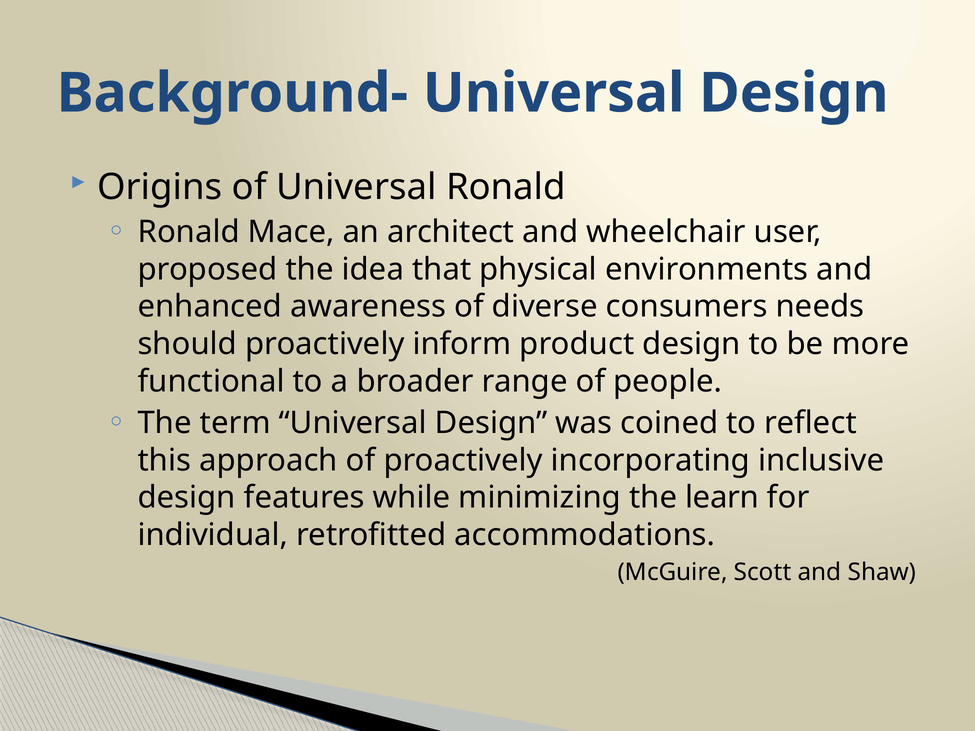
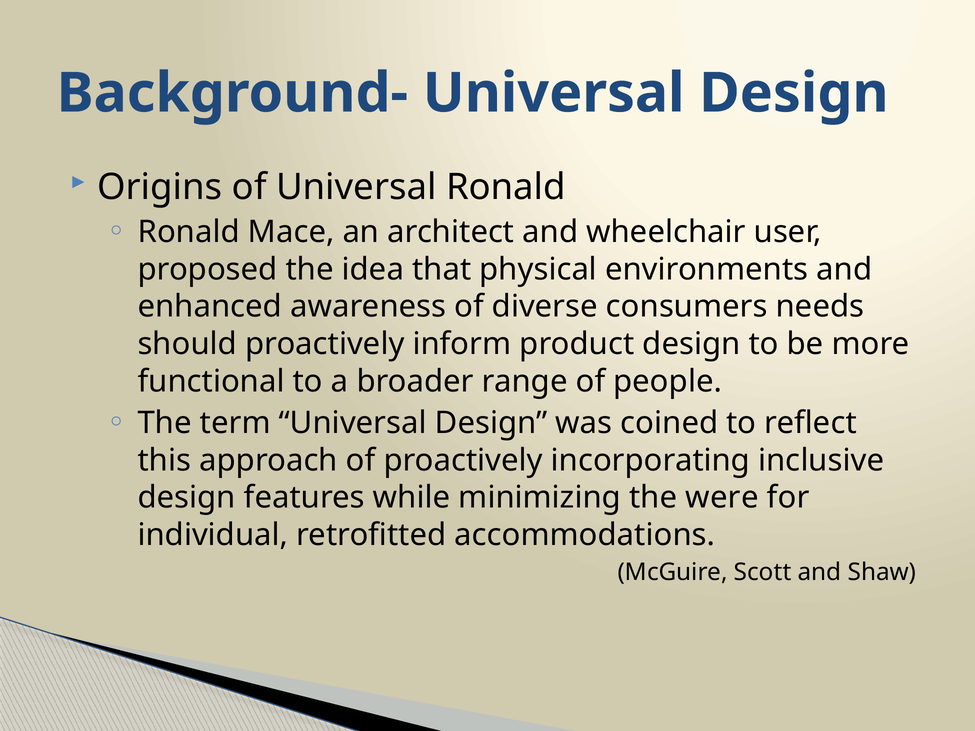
learn: learn -> were (722, 498)
